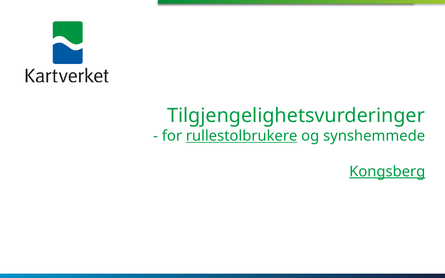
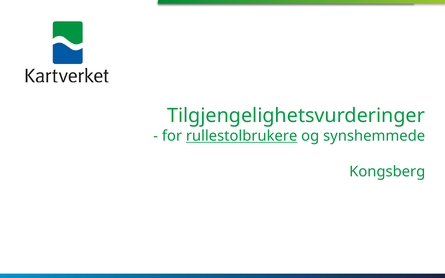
Kongsberg underline: present -> none (387, 172)
